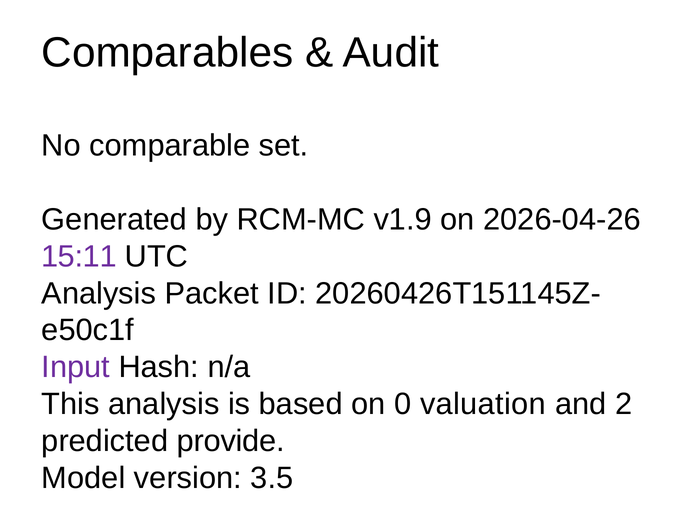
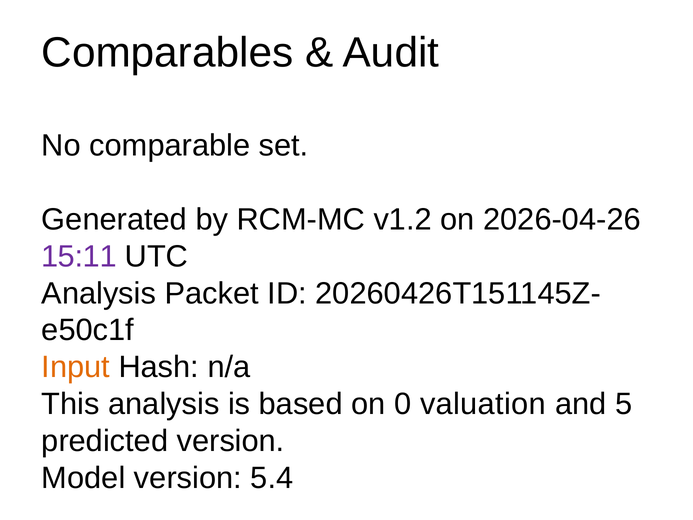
v1.9: v1.9 -> v1.2 (403, 219)
Input colour: purple -> orange (76, 367)
2: 2 -> 5 (624, 404)
predicted provide: provide -> version (231, 441)
3.5: 3.5 -> 5.4 (272, 478)
